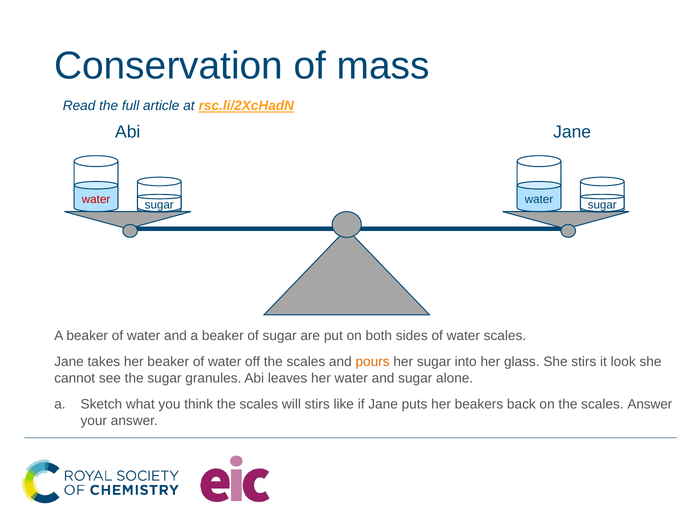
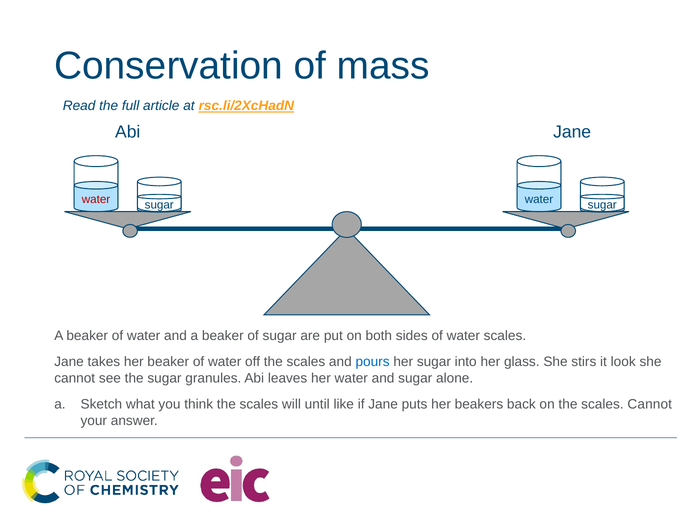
pours colour: orange -> blue (373, 362)
will stirs: stirs -> until (317, 404)
scales Answer: Answer -> Cannot (650, 404)
